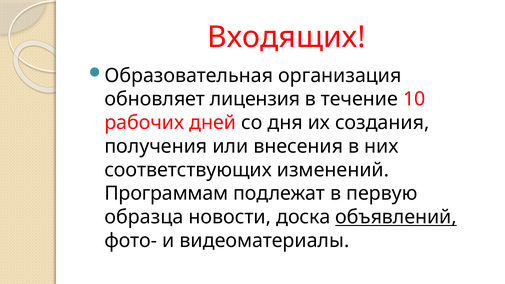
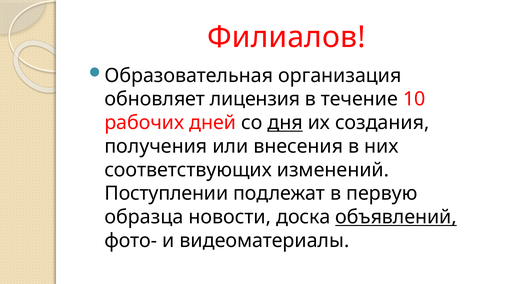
Входящих: Входящих -> Филиалов (286, 37)
дня underline: none -> present (285, 123)
Программам: Программам -> Поступлении (166, 194)
